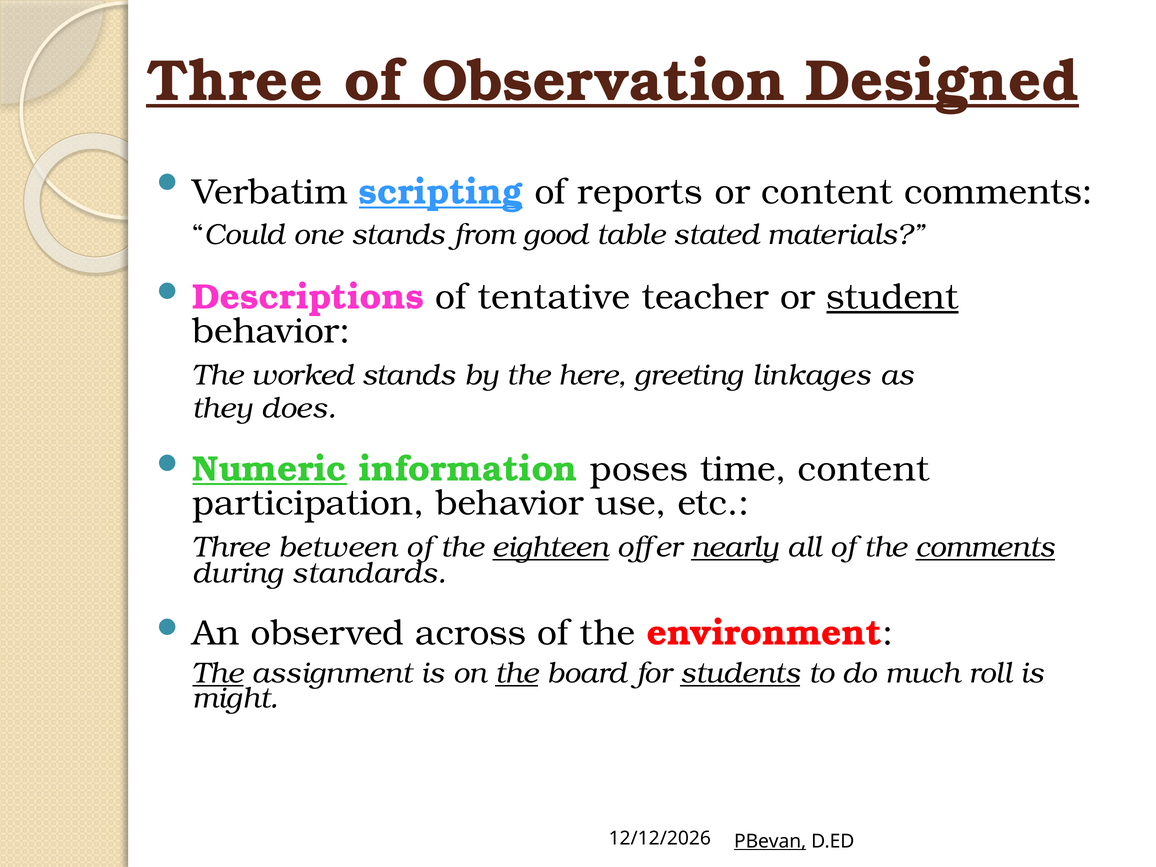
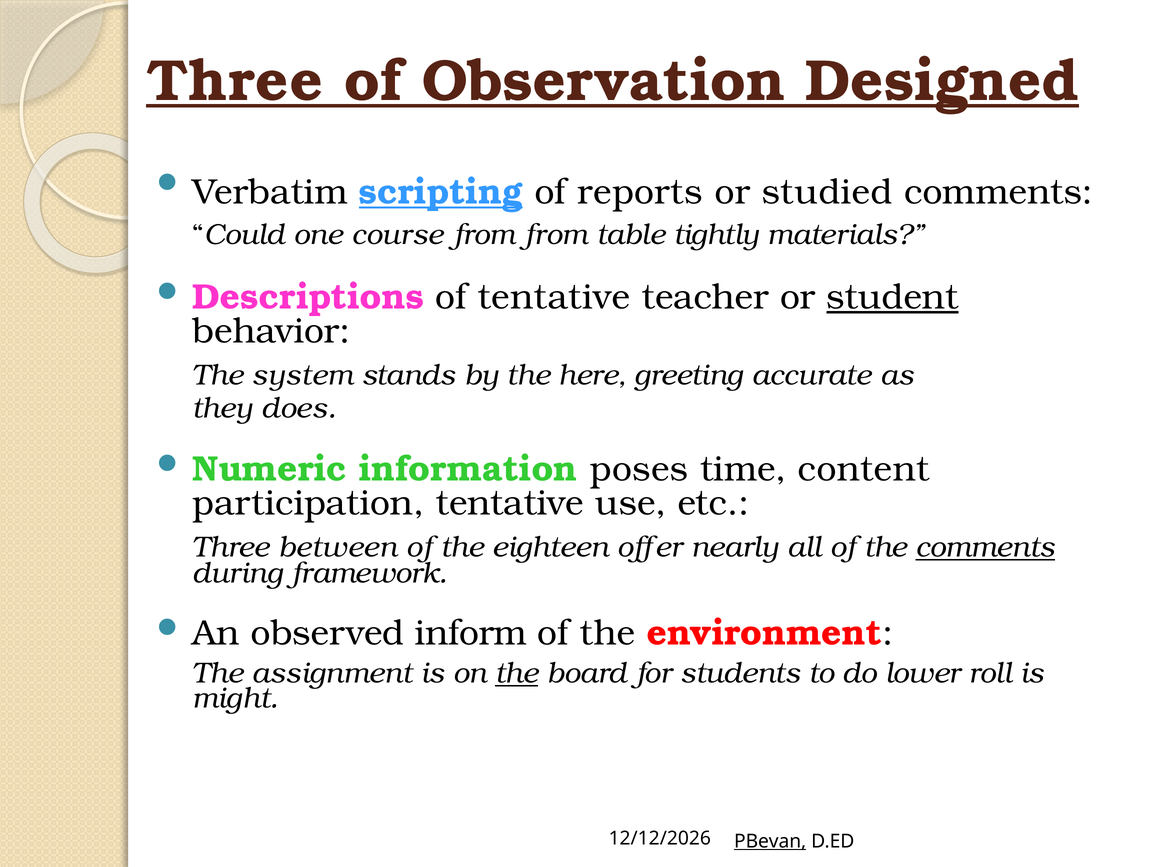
or content: content -> studied (827, 192)
one stands: stands -> course (398, 235)
from good: good -> from (556, 235)
stated: stated -> tightly (716, 235)
worked: worked -> system (302, 375)
linkages: linkages -> accurate (812, 375)
Numeric underline: present -> none (270, 469)
participation behavior: behavior -> tentative (510, 503)
eighteen underline: present -> none (550, 547)
nearly underline: present -> none (735, 547)
standards: standards -> framework (369, 573)
across: across -> inform (471, 633)
The underline: present -> none (218, 673)
students underline: present -> none (740, 673)
much: much -> lower (923, 673)
